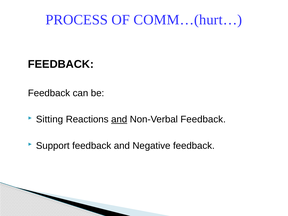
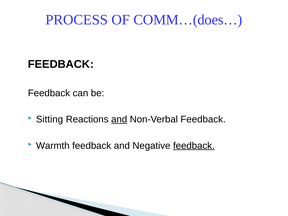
COMM…(hurt…: COMM…(hurt… -> COMM…(does… (188, 20)
Support: Support -> Warmth (53, 146)
feedback underline: none -> present (194, 146)
